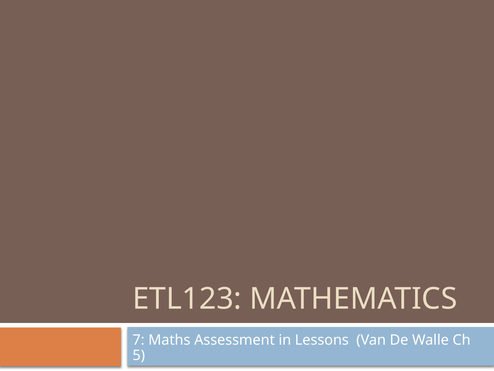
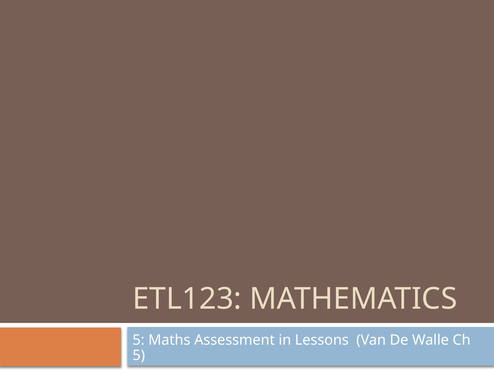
7: 7 -> 5 (139, 339)
